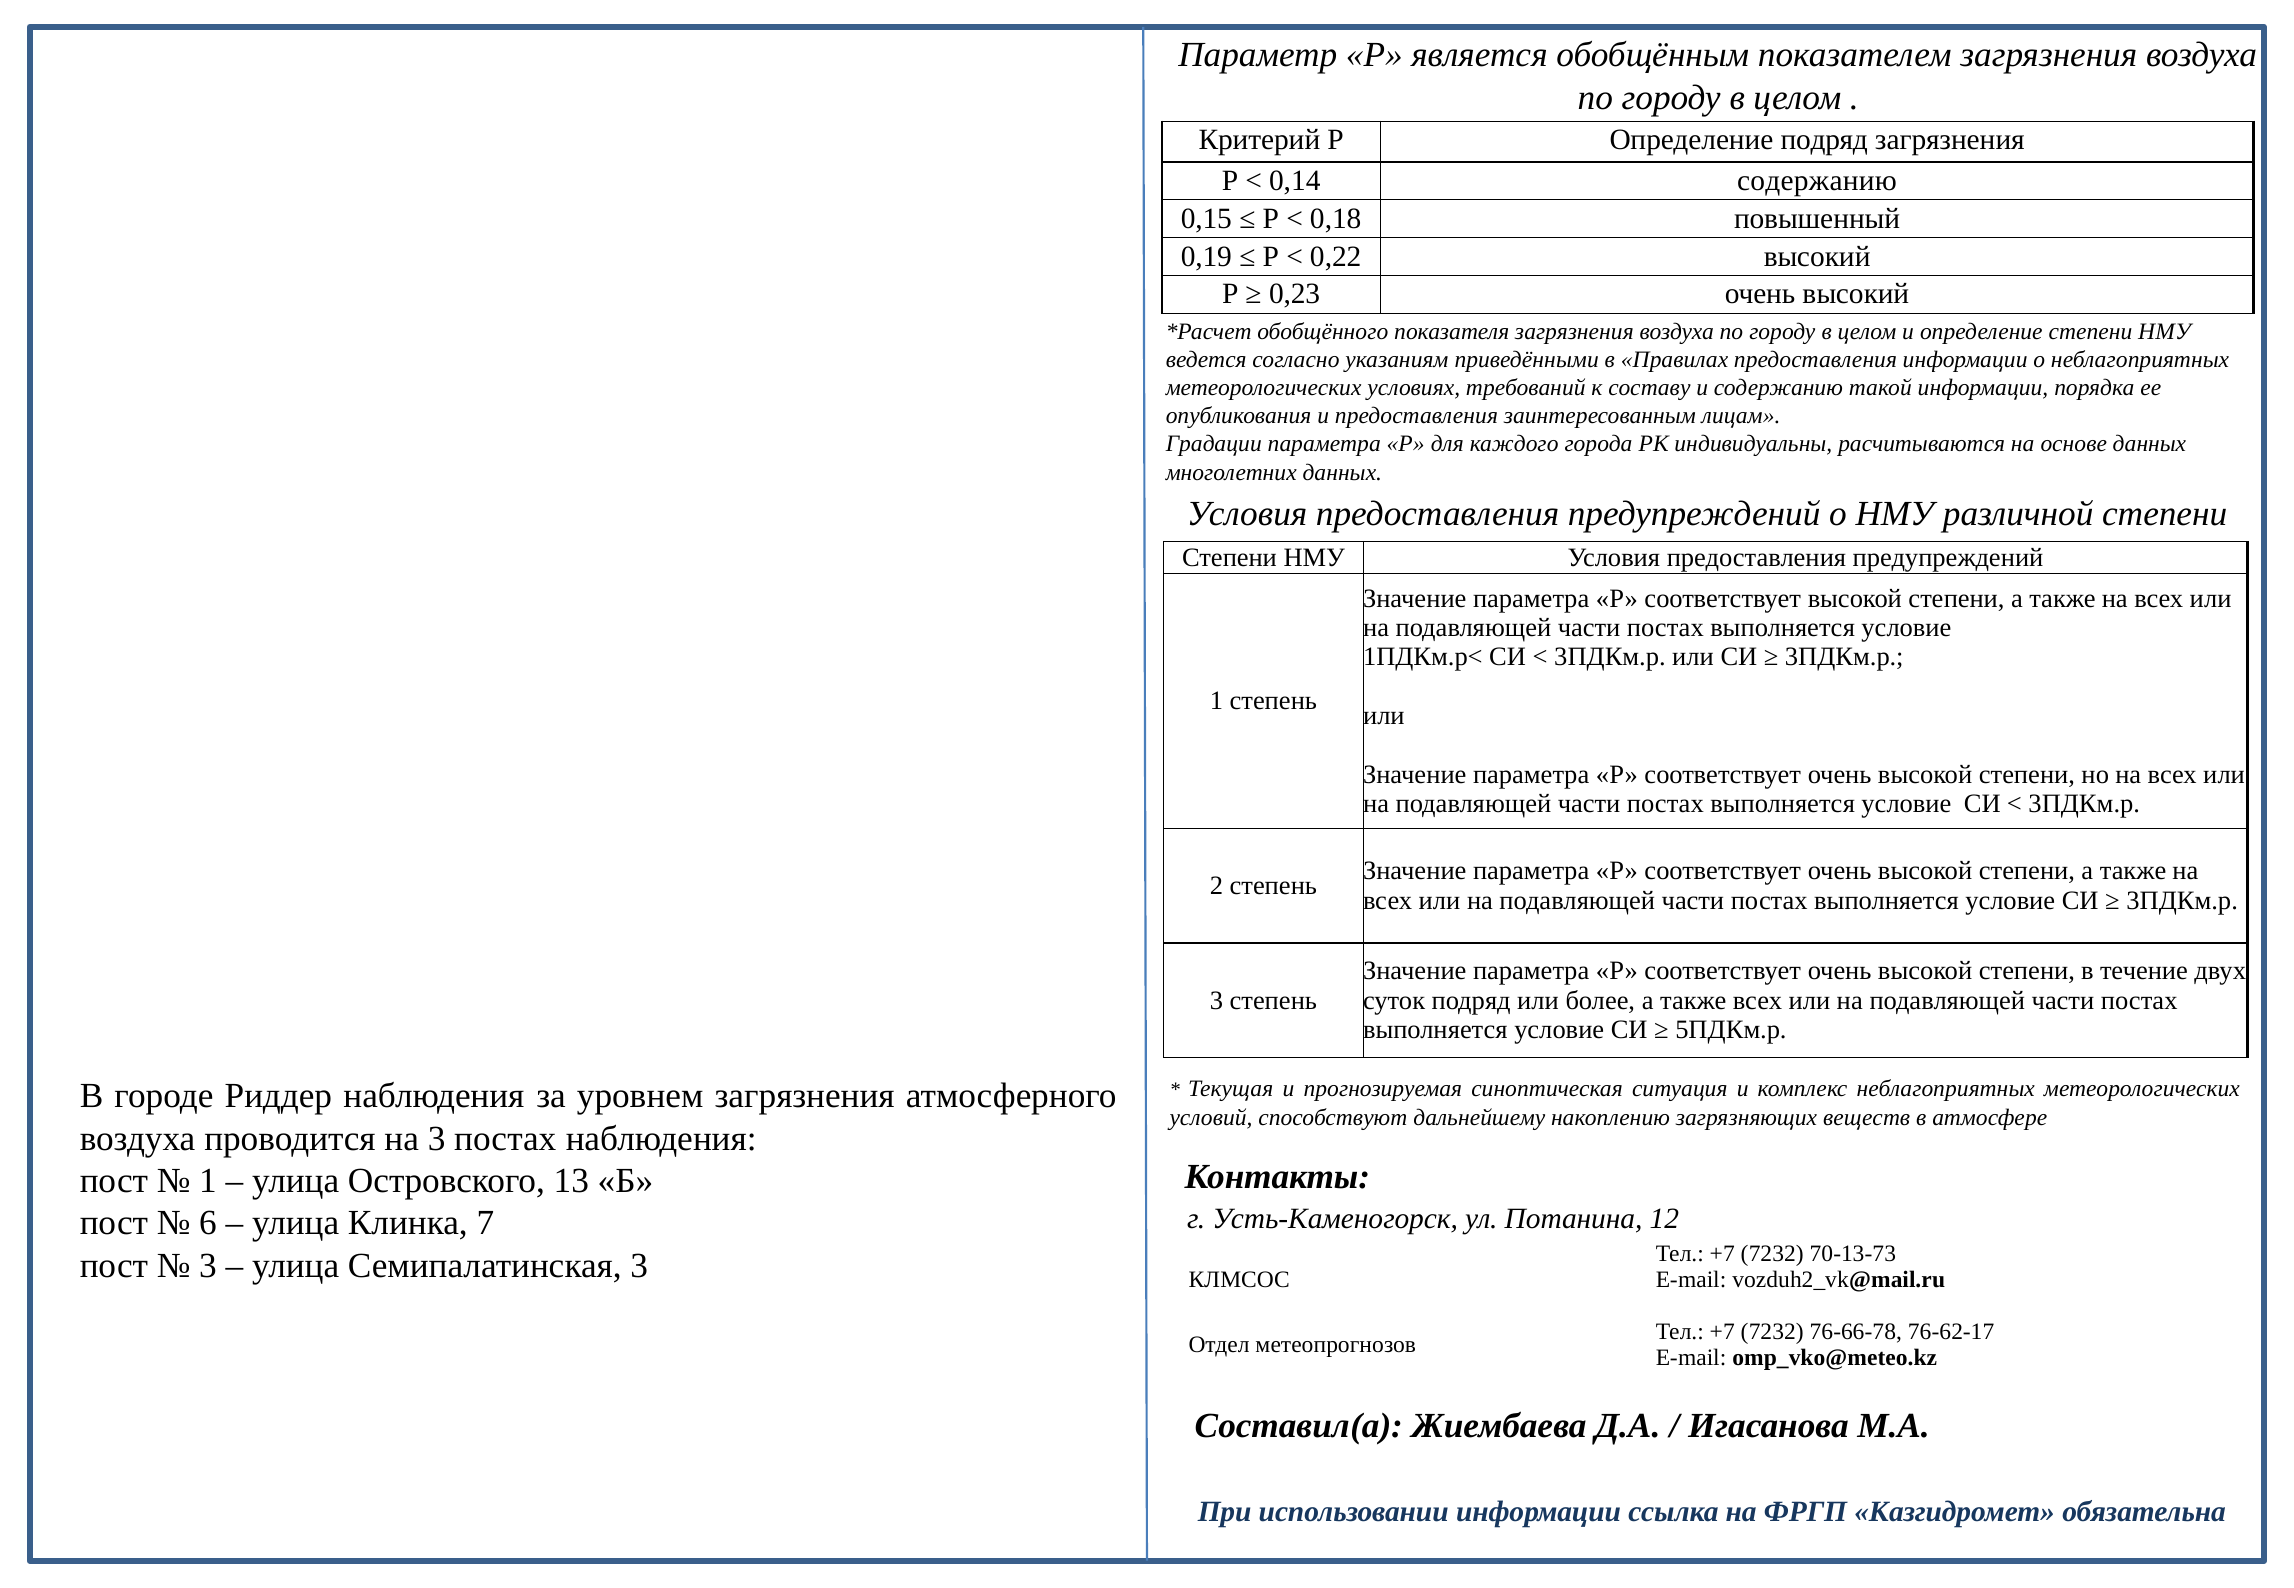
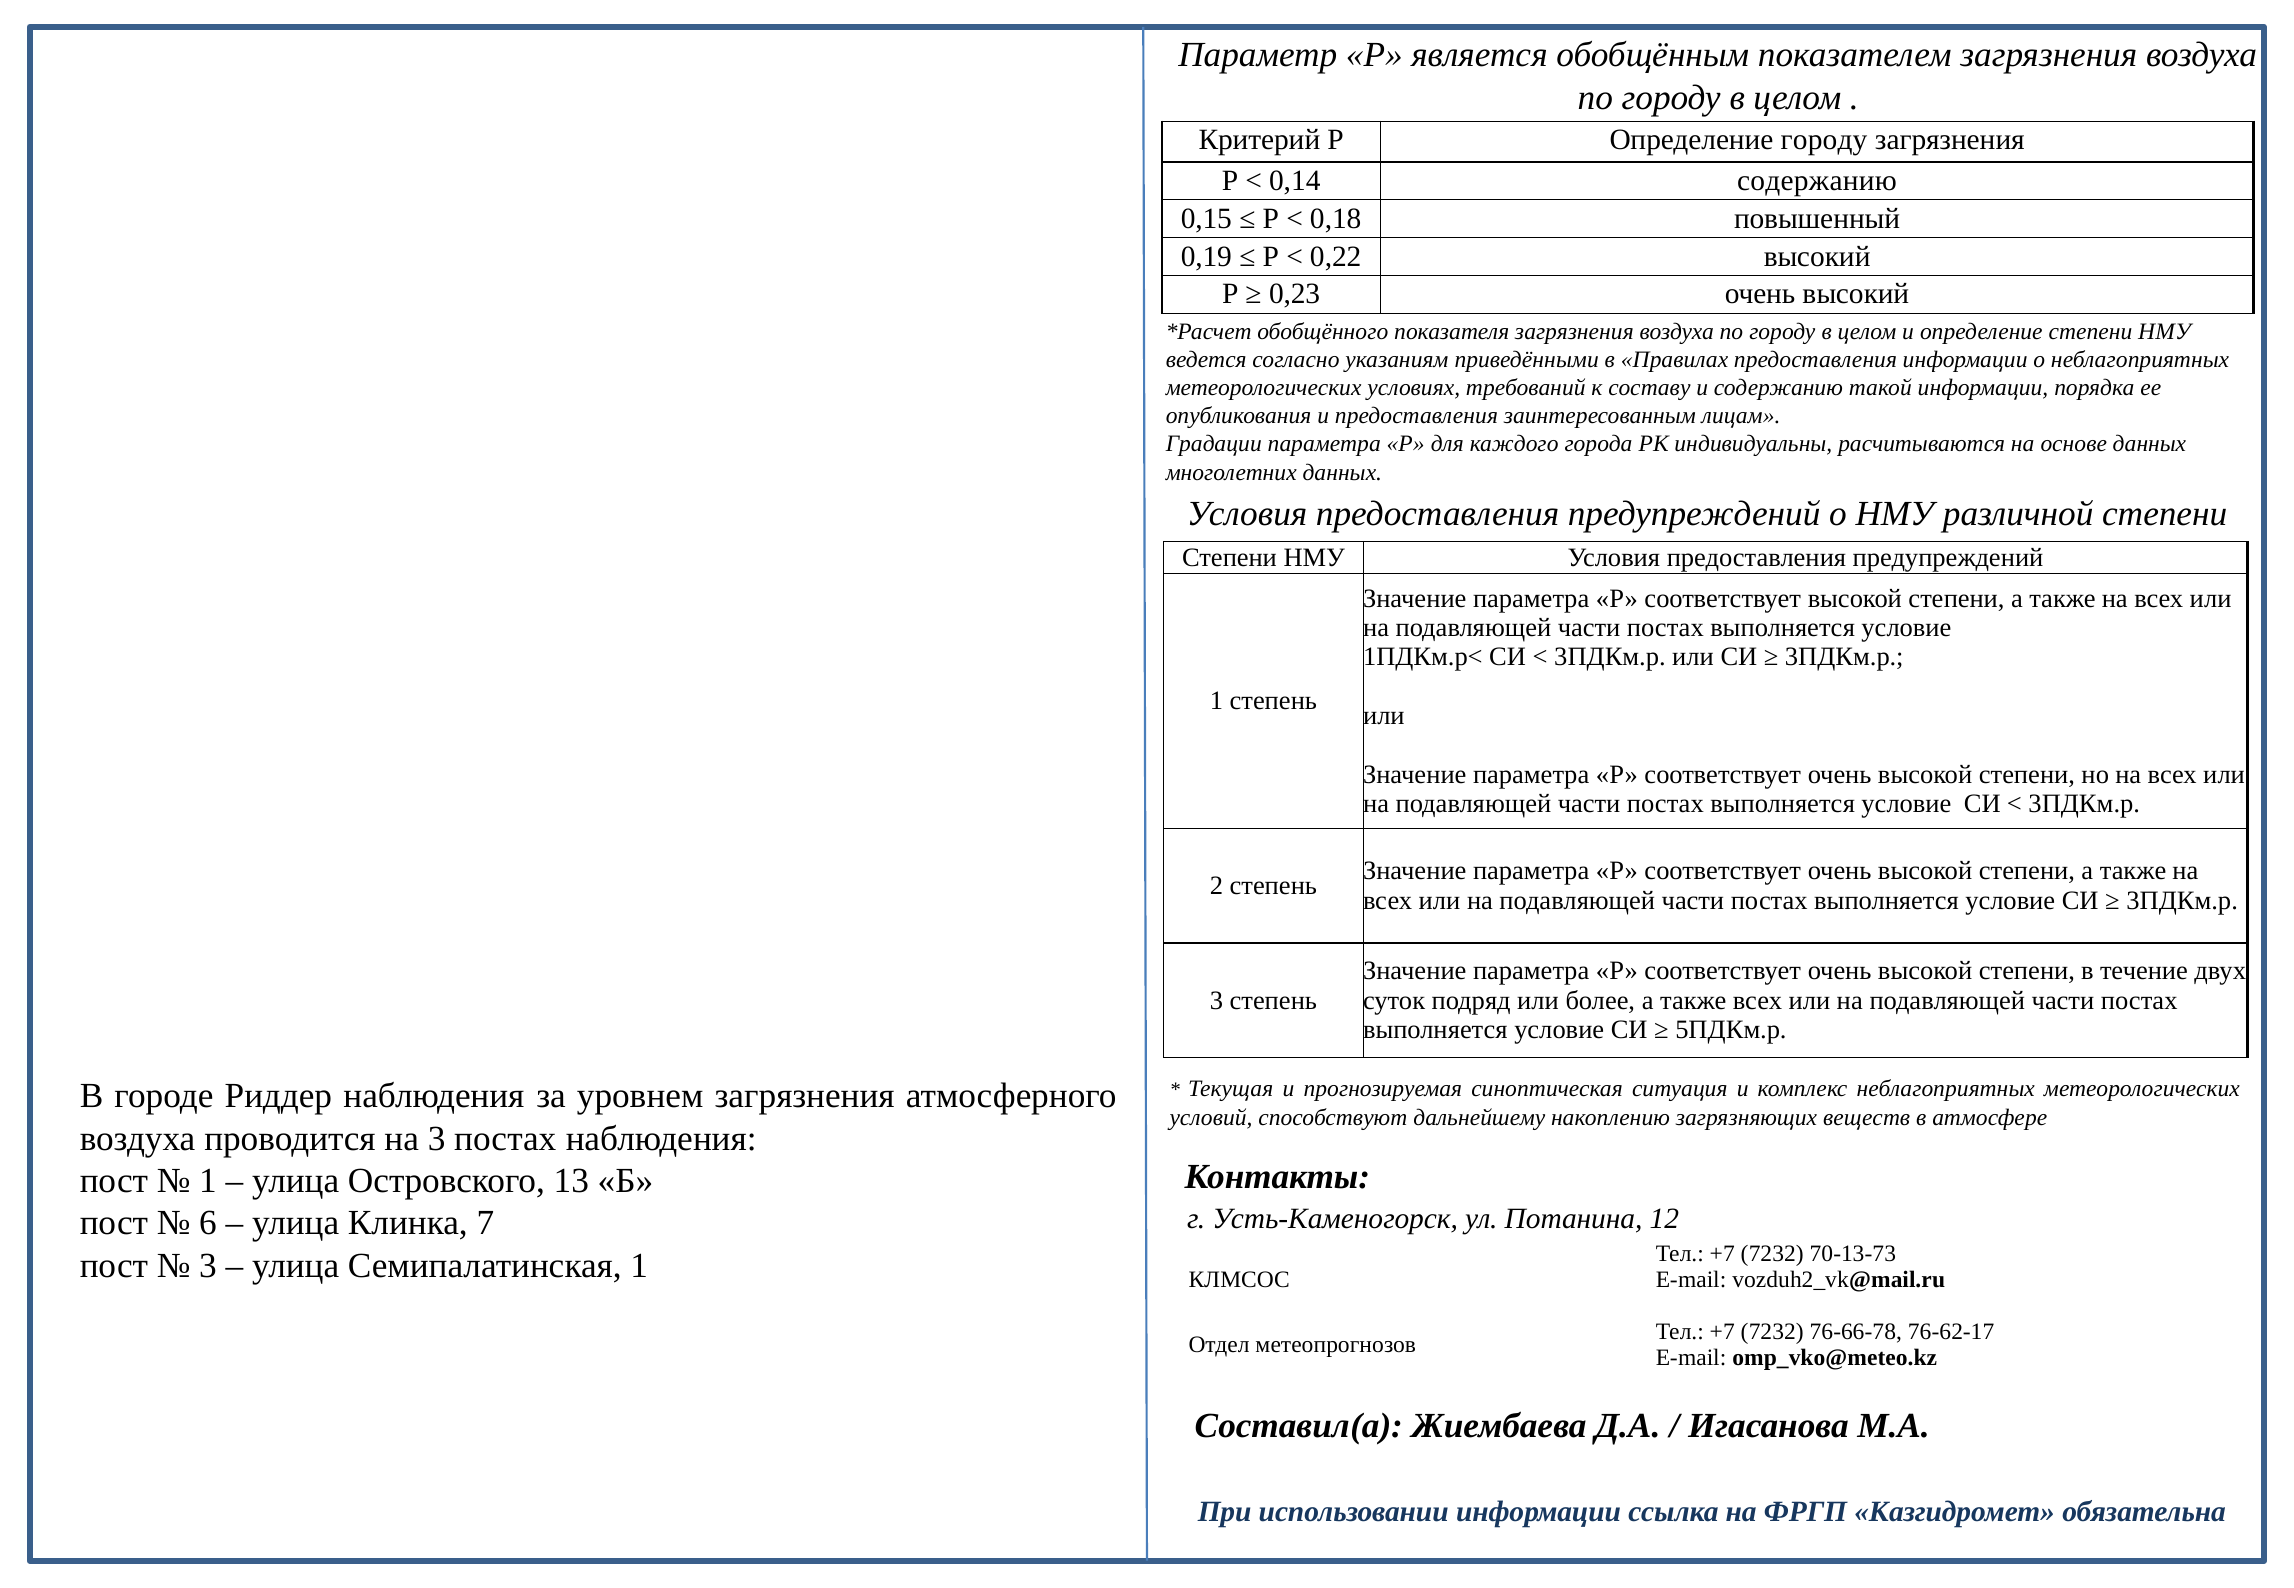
Определение подряд: подряд -> городу (1824, 140)
Семипалатинская 3: 3 -> 1 (639, 1266)
